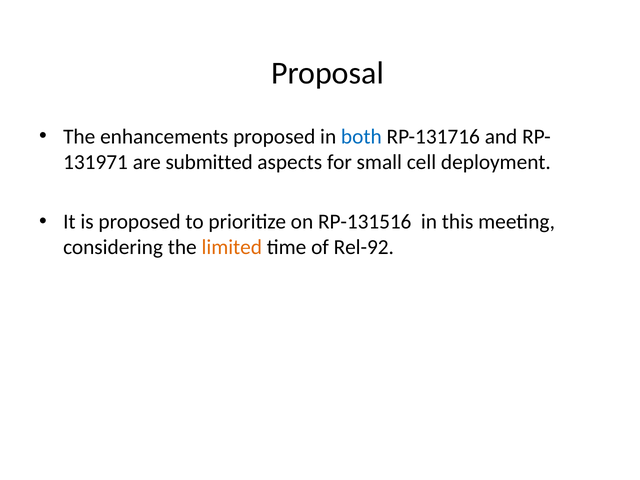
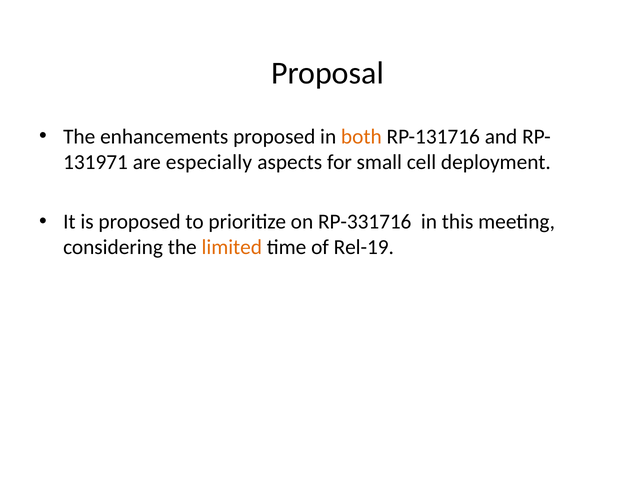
both colour: blue -> orange (361, 137)
submitted: submitted -> especially (209, 162)
RP-131516: RP-131516 -> RP-331716 (365, 222)
Rel-92: Rel-92 -> Rel-19 (364, 247)
